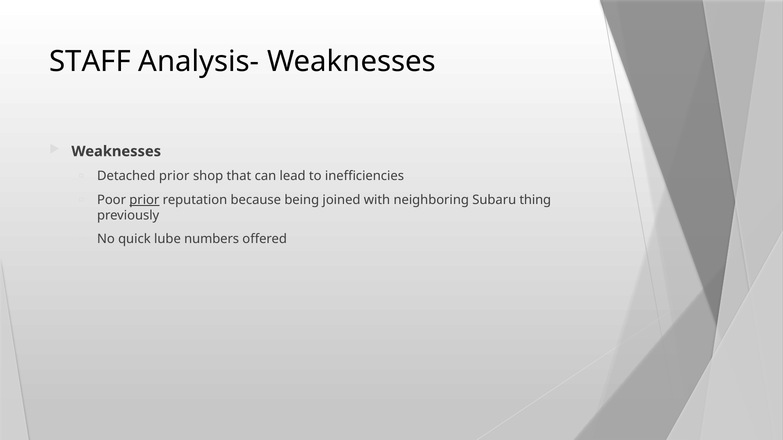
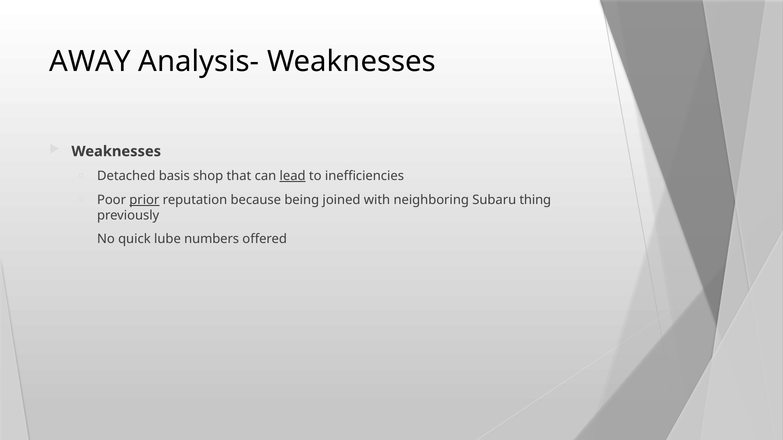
STAFF: STAFF -> AWAY (90, 62)
Detached prior: prior -> basis (174, 176)
lead underline: none -> present (293, 176)
